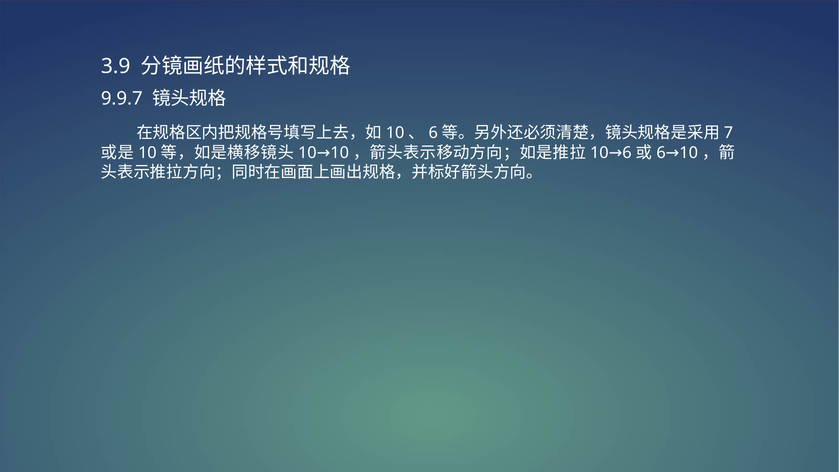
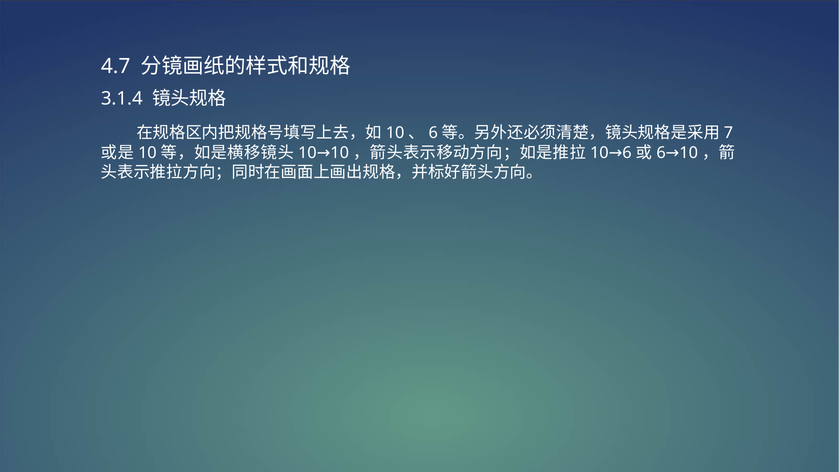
3.9: 3.9 -> 4.7 (116, 66)
9.9.7: 9.9.7 -> 3.1.4 (122, 99)
